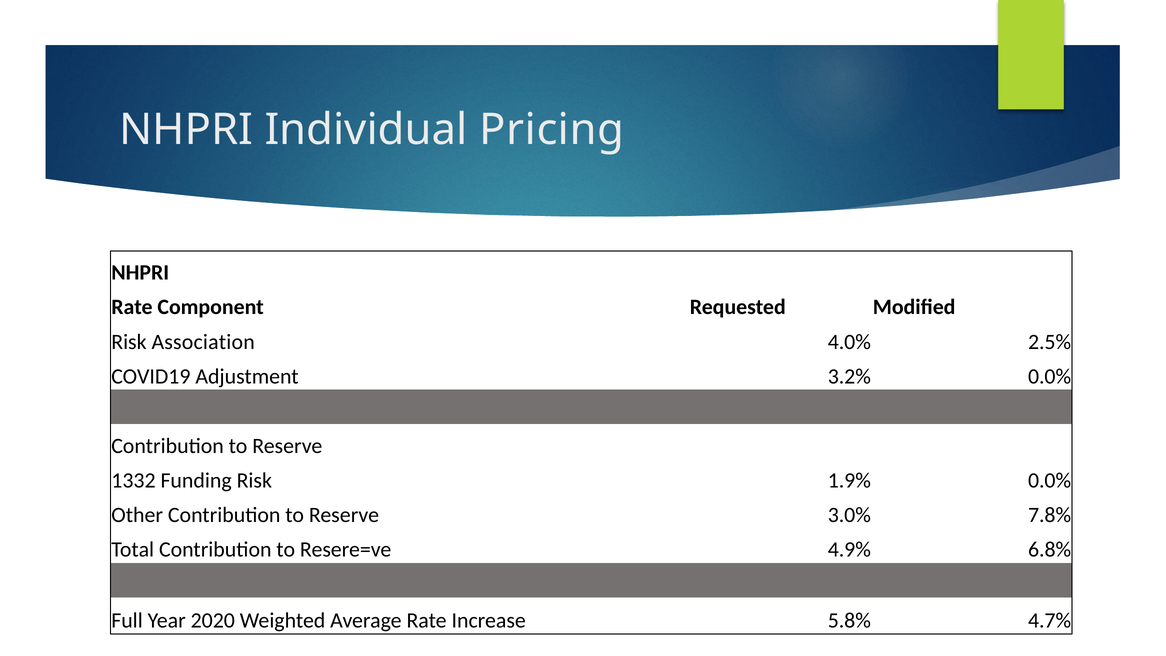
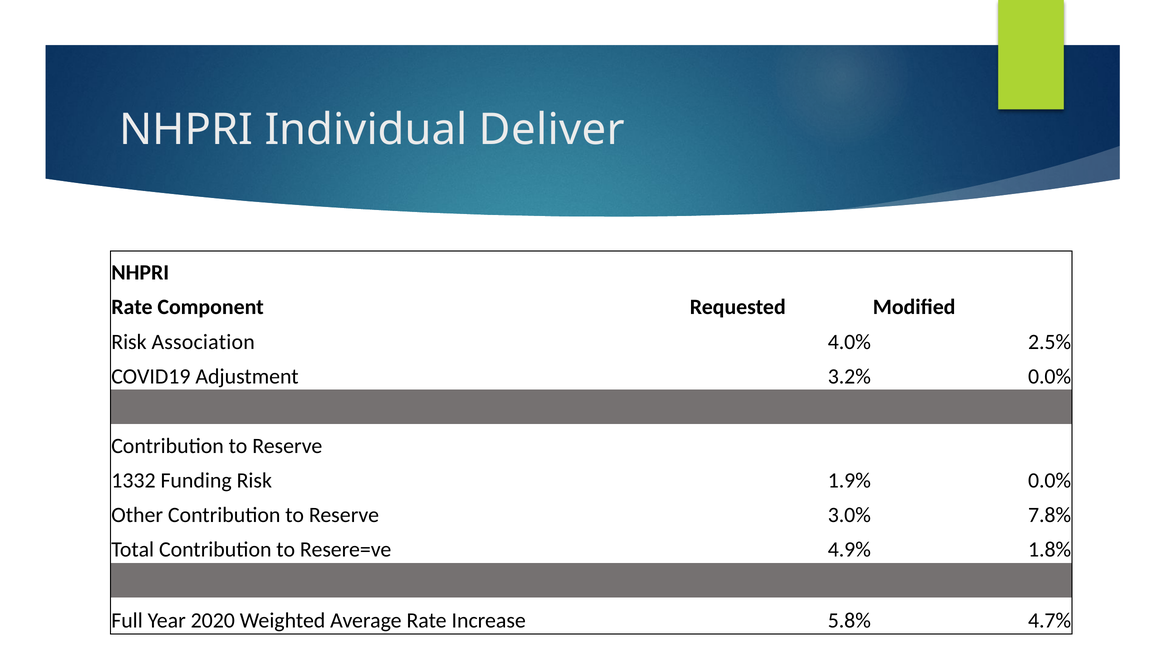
Pricing: Pricing -> Deliver (552, 130)
6.8%: 6.8% -> 1.8% (1050, 550)
